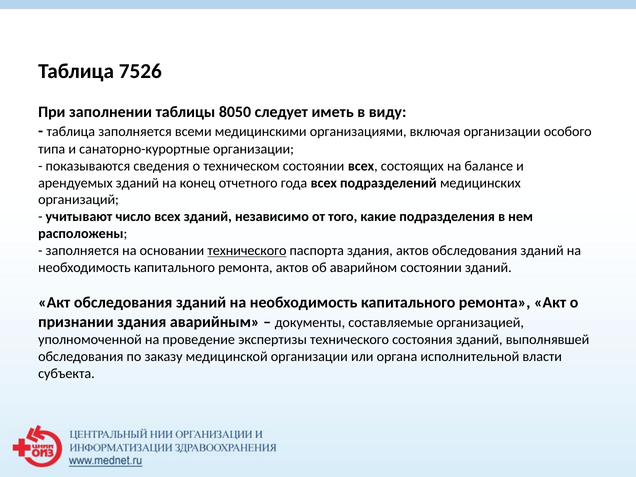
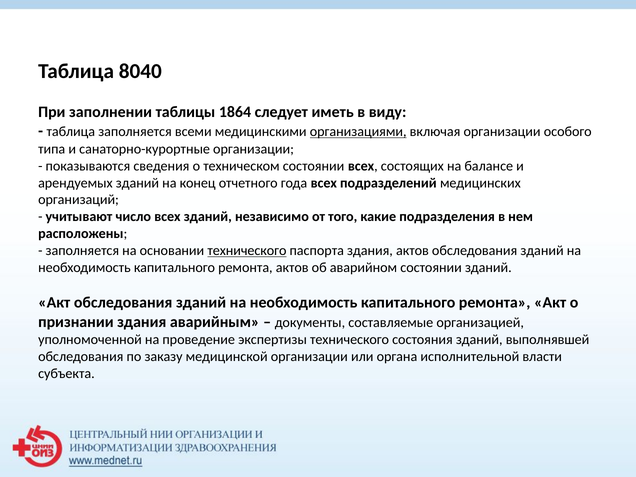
7526: 7526 -> 8040 (140, 71)
8050: 8050 -> 1864 (235, 112)
организациями underline: none -> present (358, 132)
